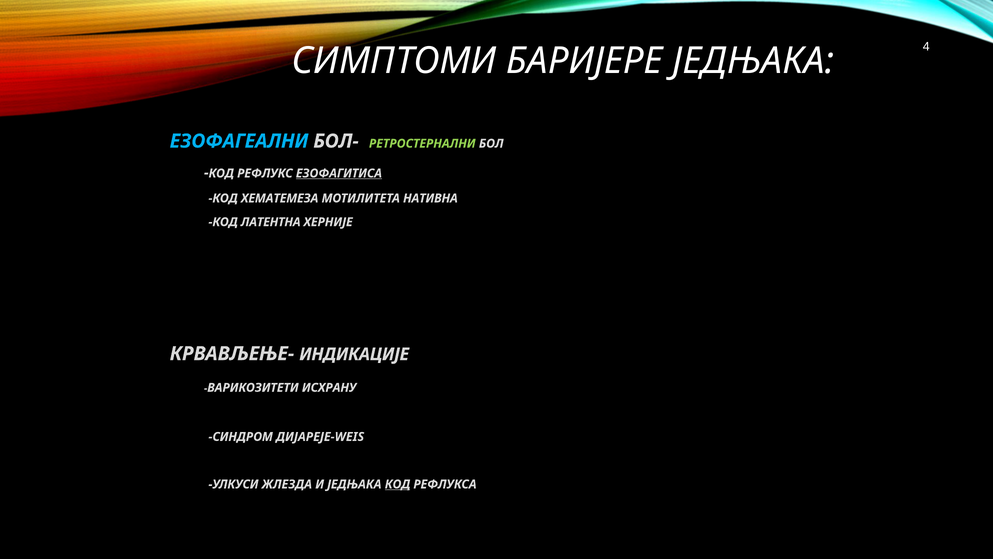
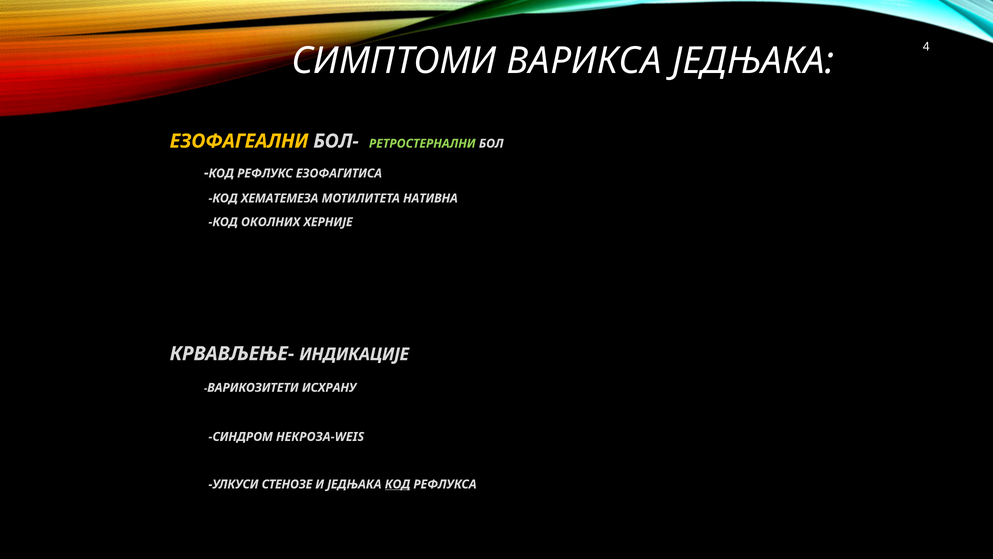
БАРИЈЕРЕ: БАРИЈЕРЕ -> ВАРИКСА (584, 61)
ЕЗОФАГЕАЛНИ colour: light blue -> yellow (239, 141)
ЕЗОФАГИТИСА underline: present -> none (339, 173)
ЛАТЕНТНА: ЛАТЕНТНА -> ОКОЛНИХ (271, 222)
ДИЈАРЕЈЕ-WEIS: ДИЈАРЕЈЕ-WEIS -> НЕКРОЗА-WEIS (320, 436)
ЖЛЕЗДА: ЖЛЕЗДА -> СТЕНОЗЕ (287, 484)
